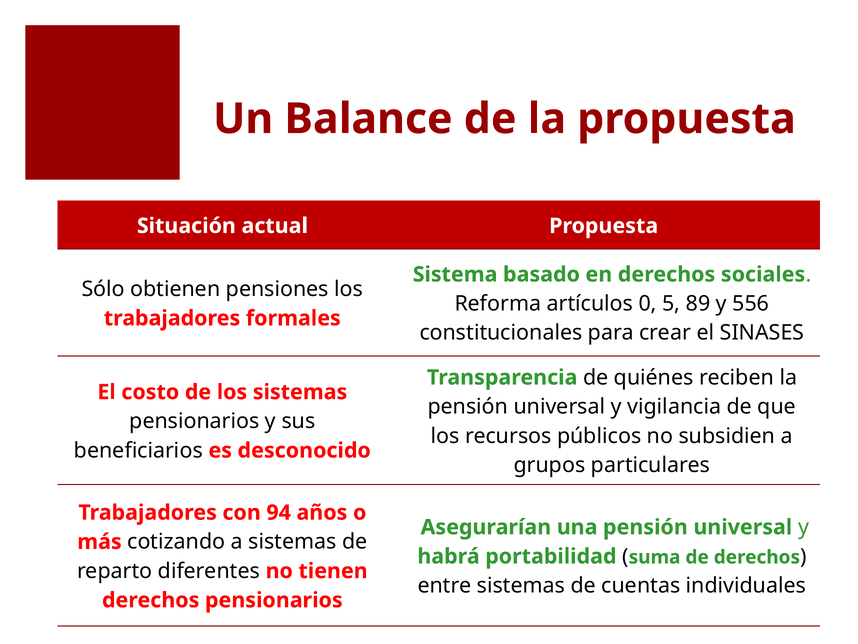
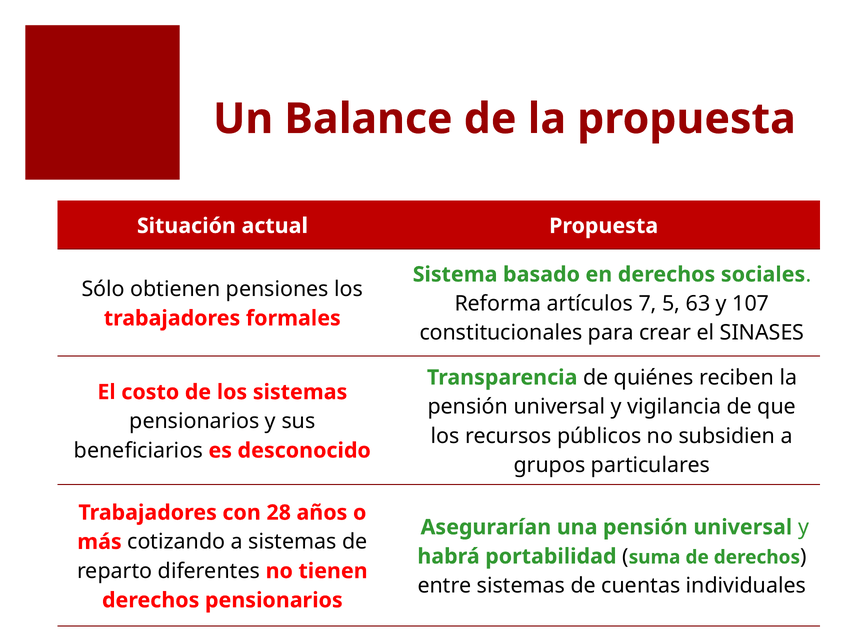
0: 0 -> 7 (648, 303)
89: 89 -> 63 (698, 303)
556: 556 -> 107 (751, 303)
94: 94 -> 28 (279, 512)
